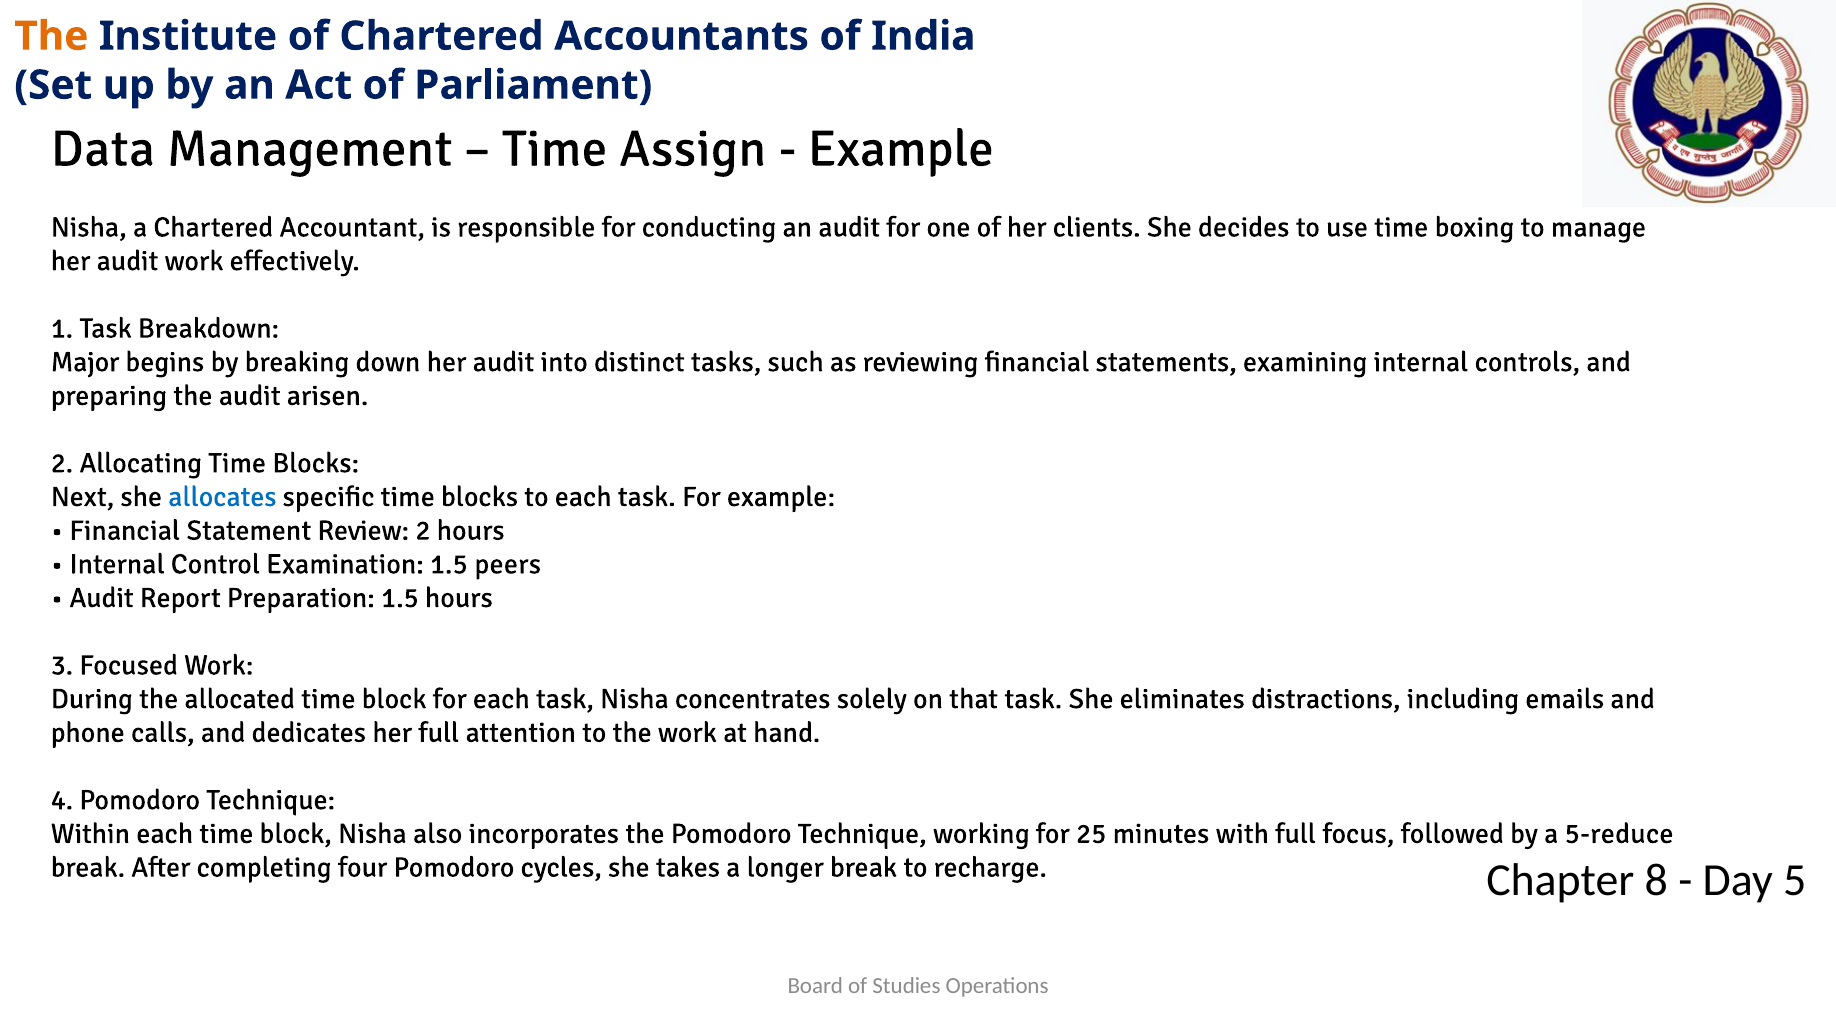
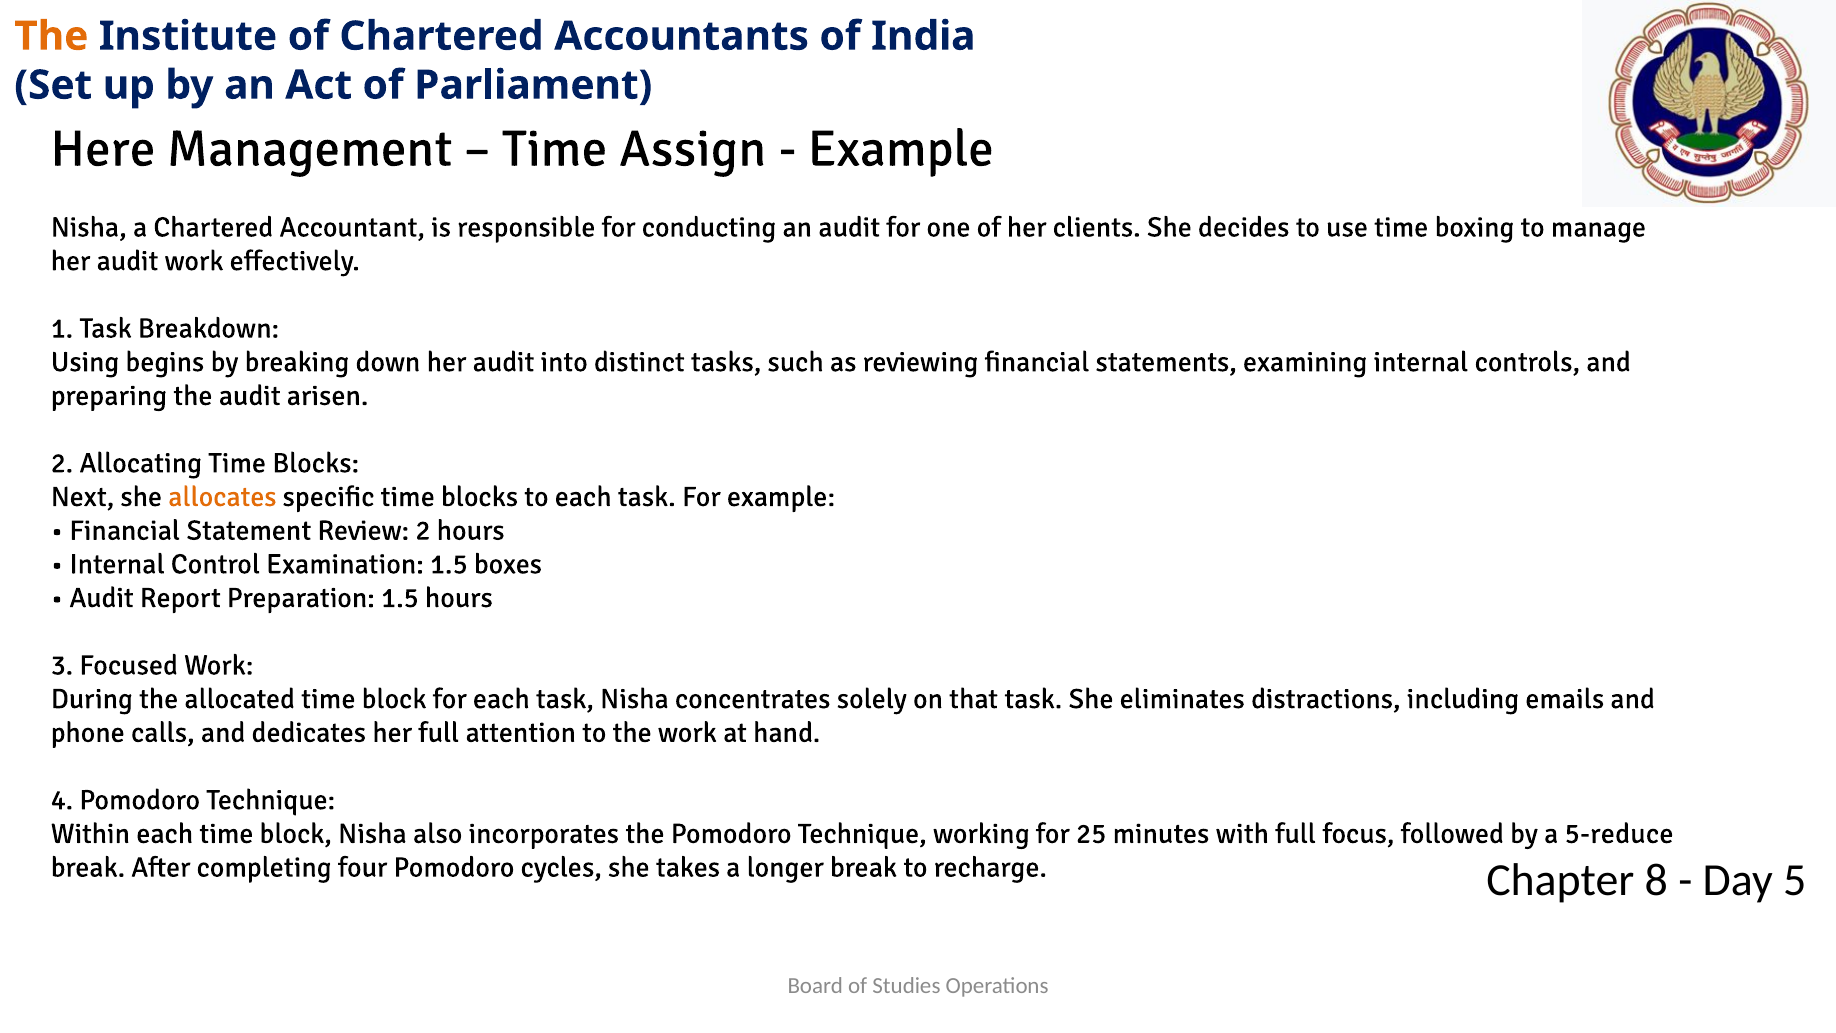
Data: Data -> Here (103, 149)
Major: Major -> Using (85, 362)
allocates colour: blue -> orange (222, 497)
peers: peers -> boxes (508, 564)
